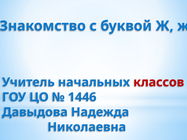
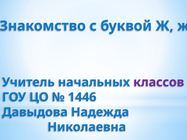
классов colour: red -> purple (159, 82)
